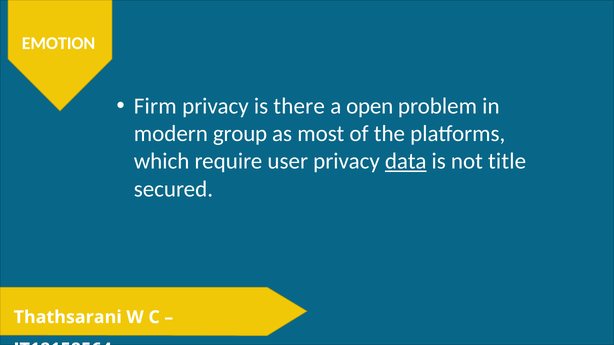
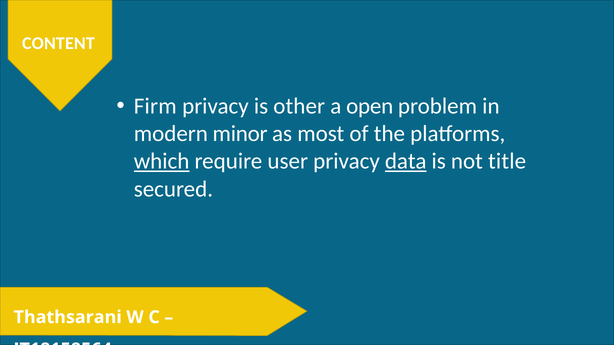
EMOTION: EMOTION -> CONTENT (58, 43)
there: there -> other (299, 106)
group: group -> minor (240, 134)
which underline: none -> present (162, 161)
